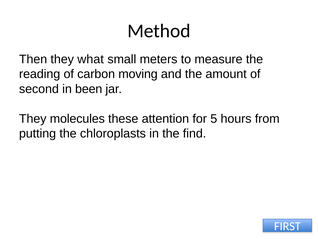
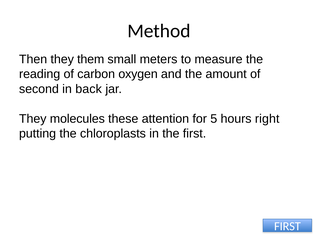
what: what -> them (91, 59)
moving: moving -> oxygen (138, 74)
been: been -> back (89, 89)
from: from -> right (267, 118)
the find: find -> first (195, 133)
